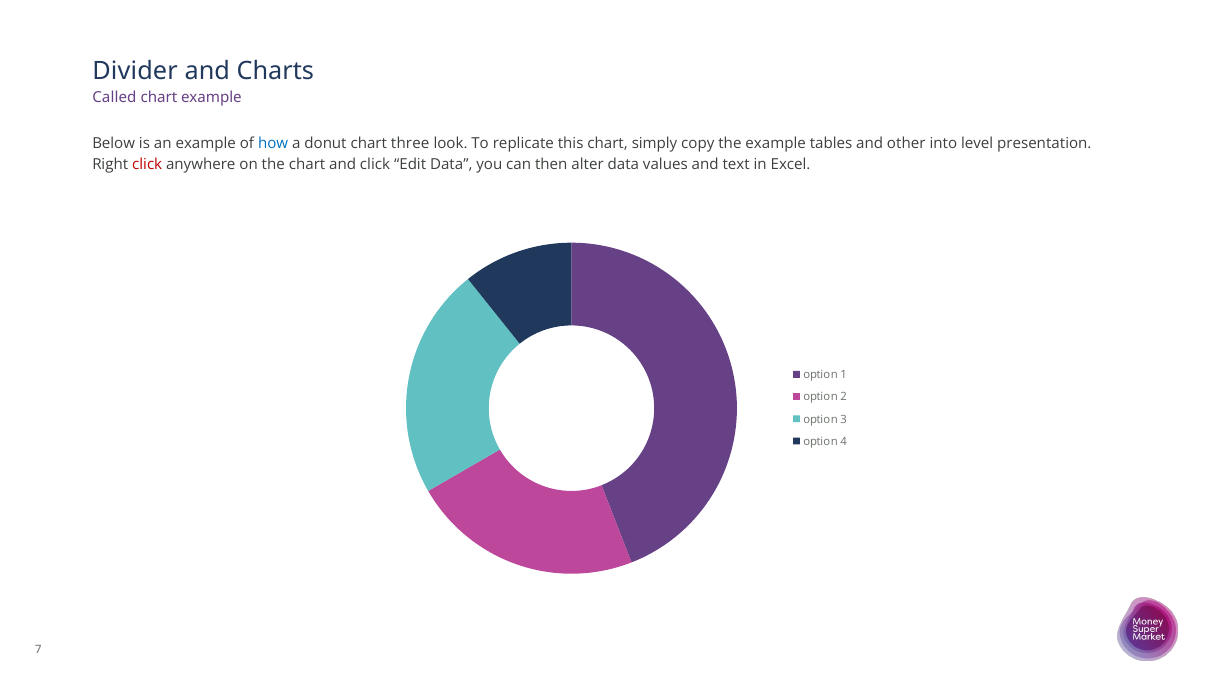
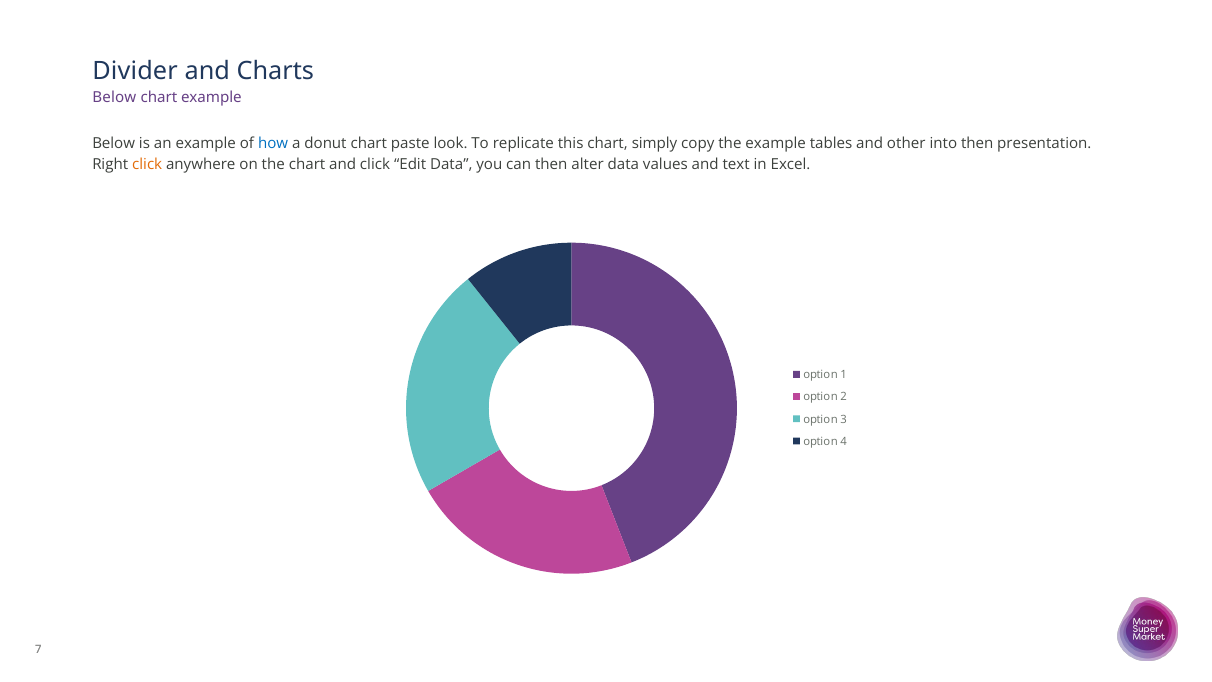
Called: Called -> Below (114, 98)
three: three -> paste (410, 143)
into level: level -> then (977, 143)
click colour: red -> orange (147, 165)
